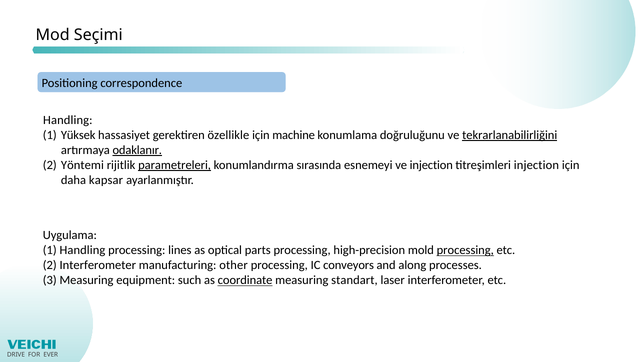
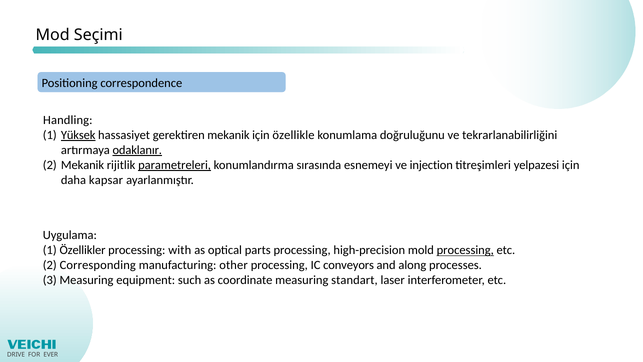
Yüksek underline: none -> present (78, 135)
gerektiren özellikle: özellikle -> mekanik (228, 135)
machine: machine -> özellikle (293, 135)
tekrarlanabilirliğini underline: present -> none (510, 135)
2 Yöntemi: Yöntemi -> Mekanik (83, 165)
titreşimleri injection: injection -> yelpazesi (536, 165)
1 Handling: Handling -> Özellikler (83, 250)
lines: lines -> with (180, 250)
2 Interferometer: Interferometer -> Corresponding (98, 265)
coordinate underline: present -> none (245, 280)
